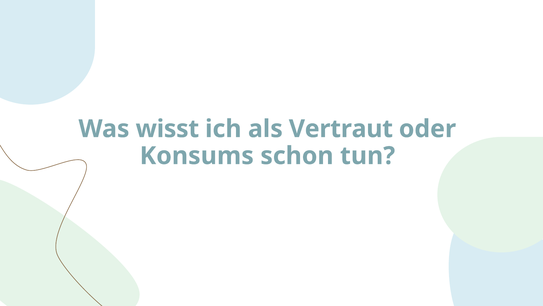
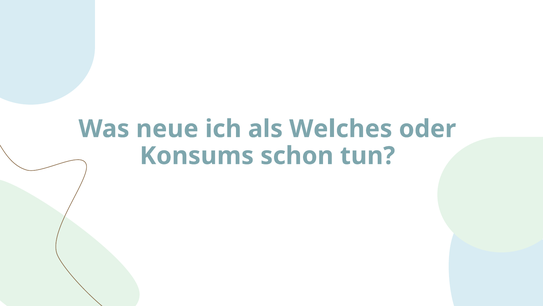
wisst: wisst -> neue (167, 129)
Vertraut: Vertraut -> Welches (341, 129)
